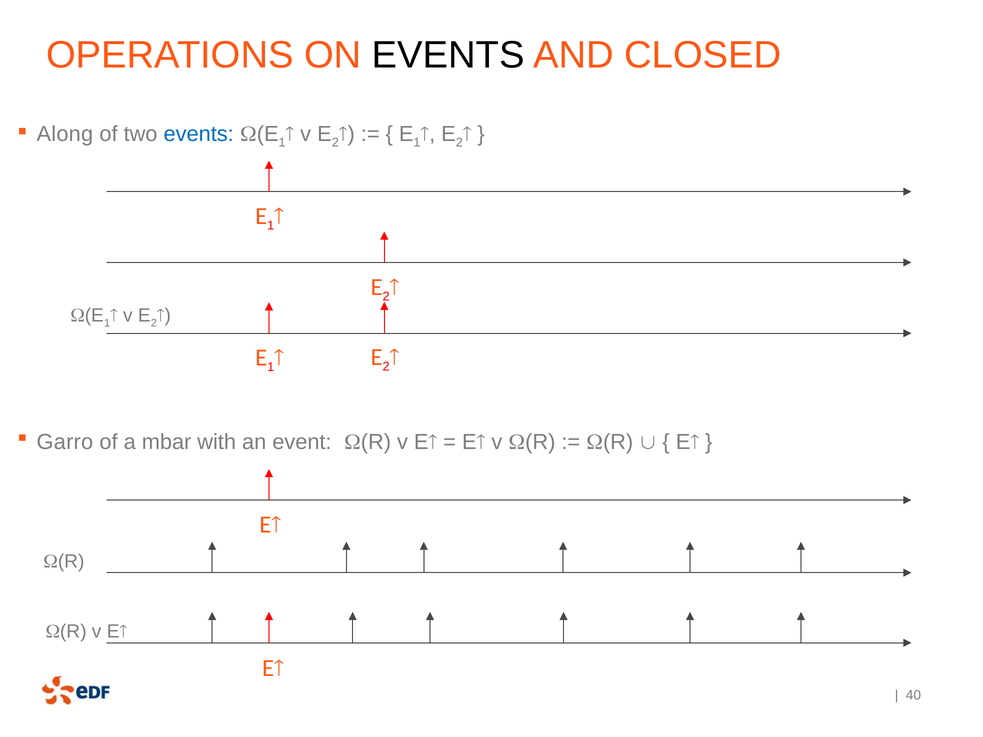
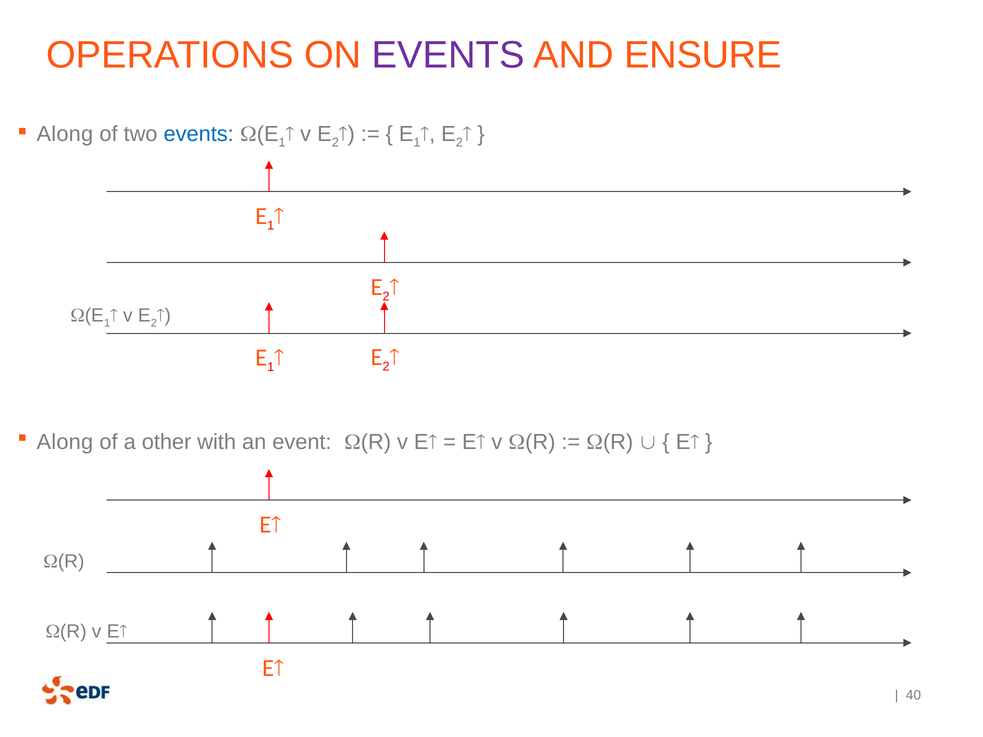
EVENTS colour: black -> purple (448, 55)
CLOSED: CLOSED -> ENSURE (703, 55)
Garro: Garro -> Along (65, 442)
mbar: mbar -> other (167, 442)
